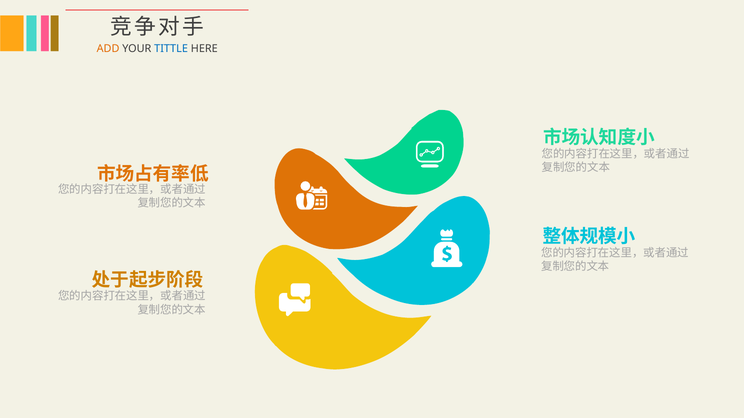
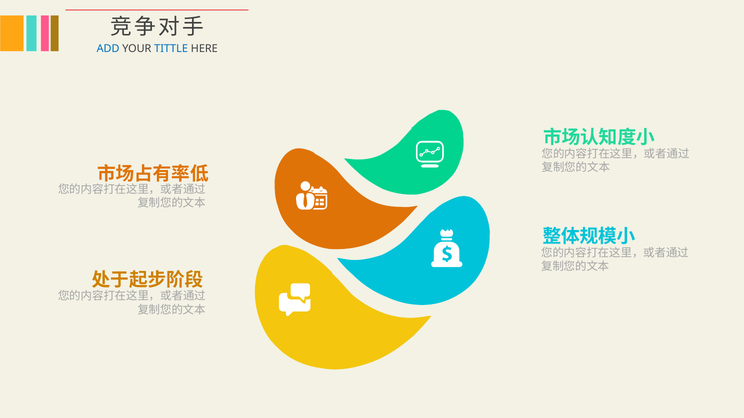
ADD colour: orange -> blue (108, 49)
